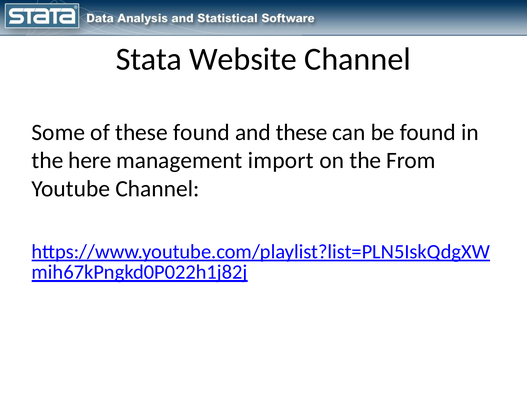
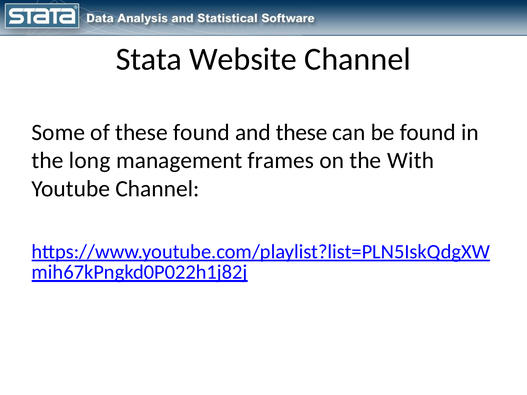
here: here -> long (90, 161)
import: import -> frames (281, 161)
From: From -> With (411, 161)
